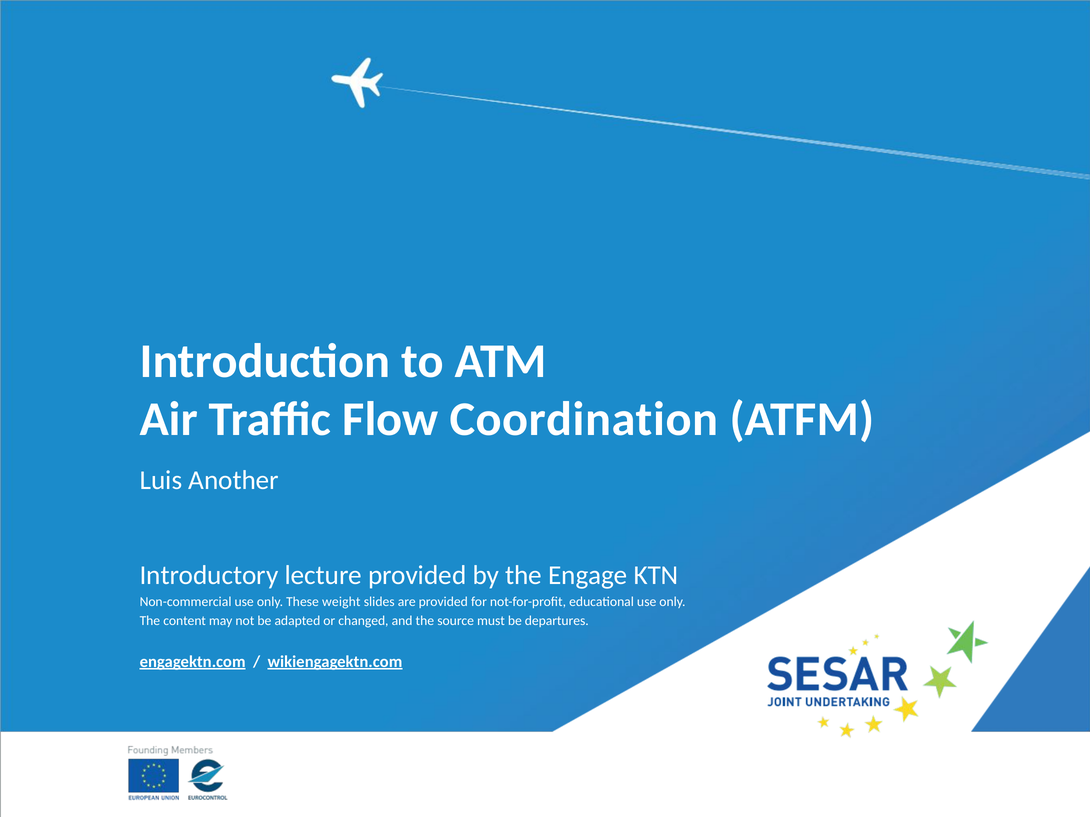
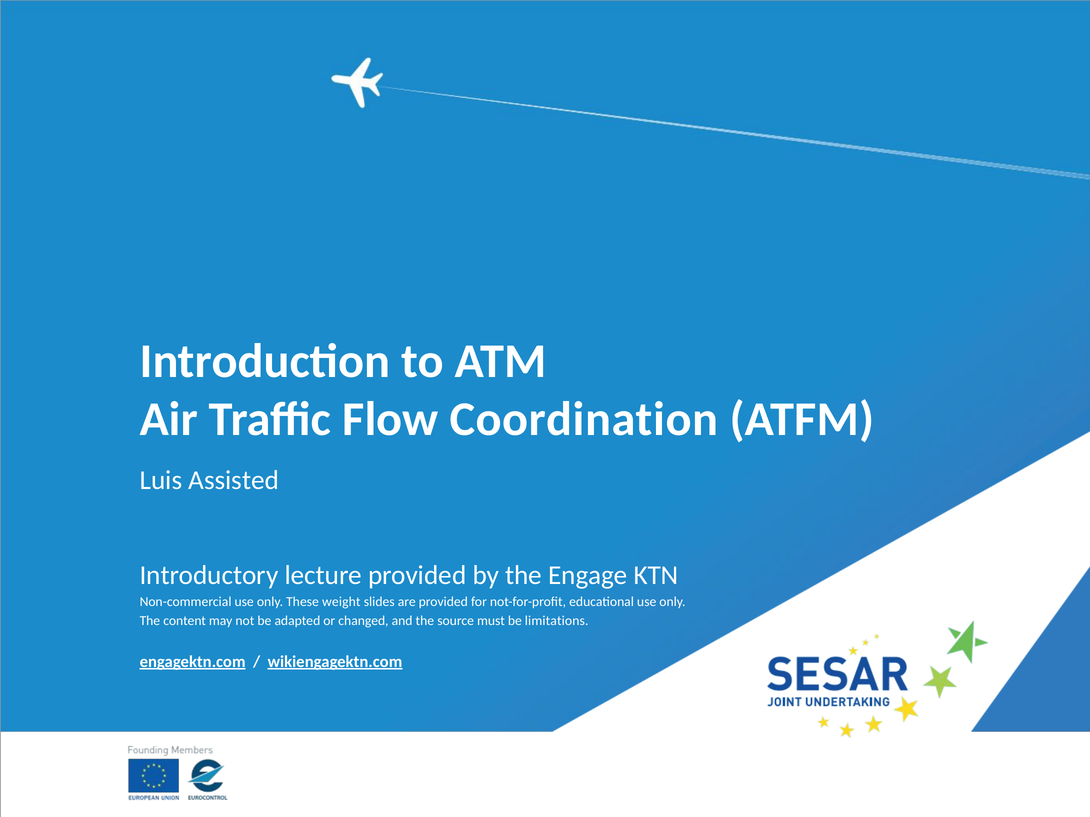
Another: Another -> Assisted (234, 481)
departures: departures -> limitations (557, 621)
